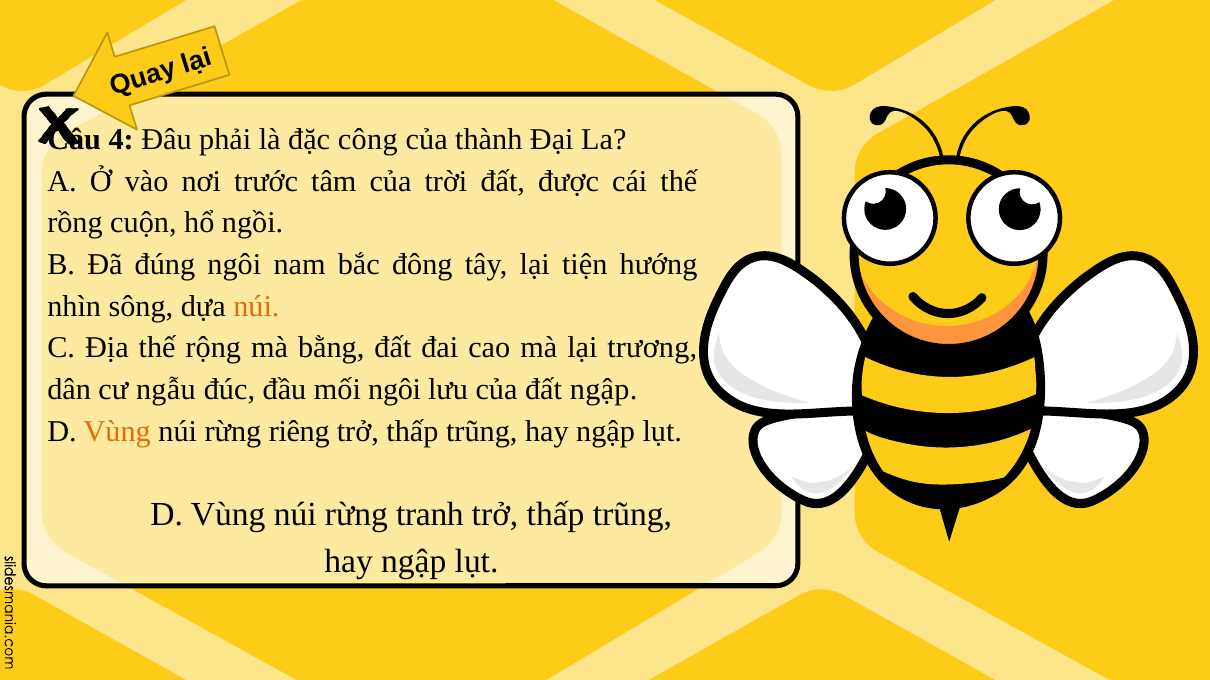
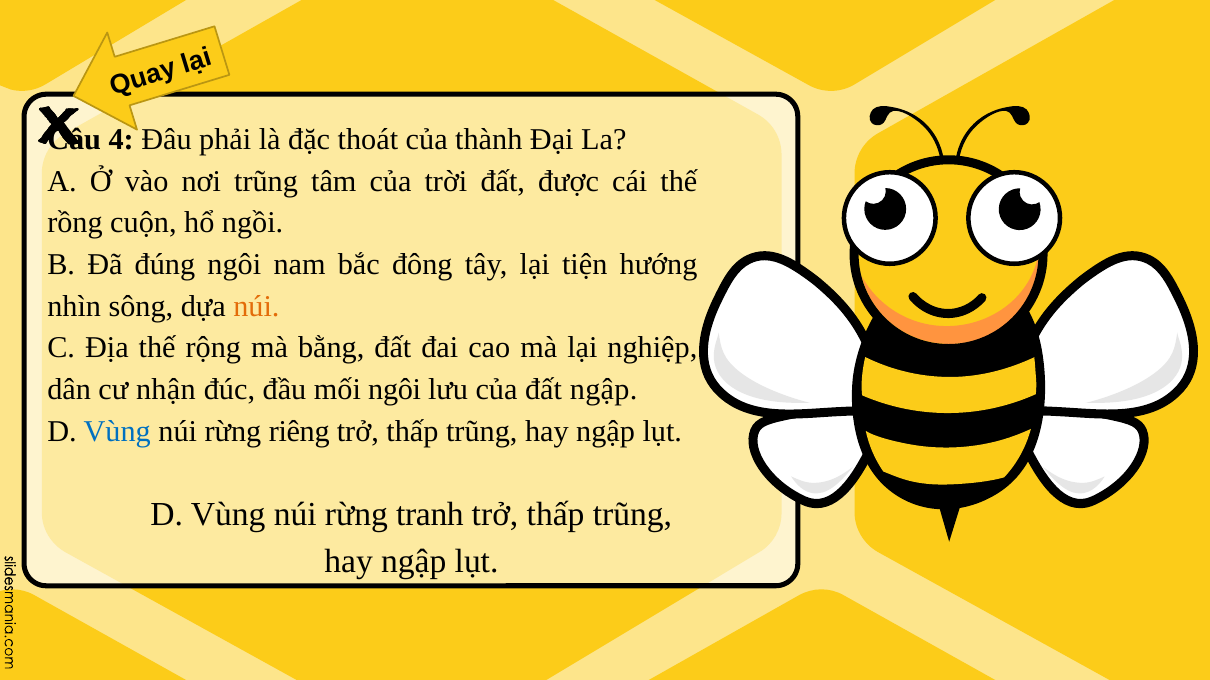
công: công -> thoát (368, 140)
nơi trước: trước -> trũng (266, 181)
trương: trương -> nghiệp (652, 348)
ngẫu: ngẫu -> nhận (166, 390)
Vùng colour: orange -> blue (117, 432)
